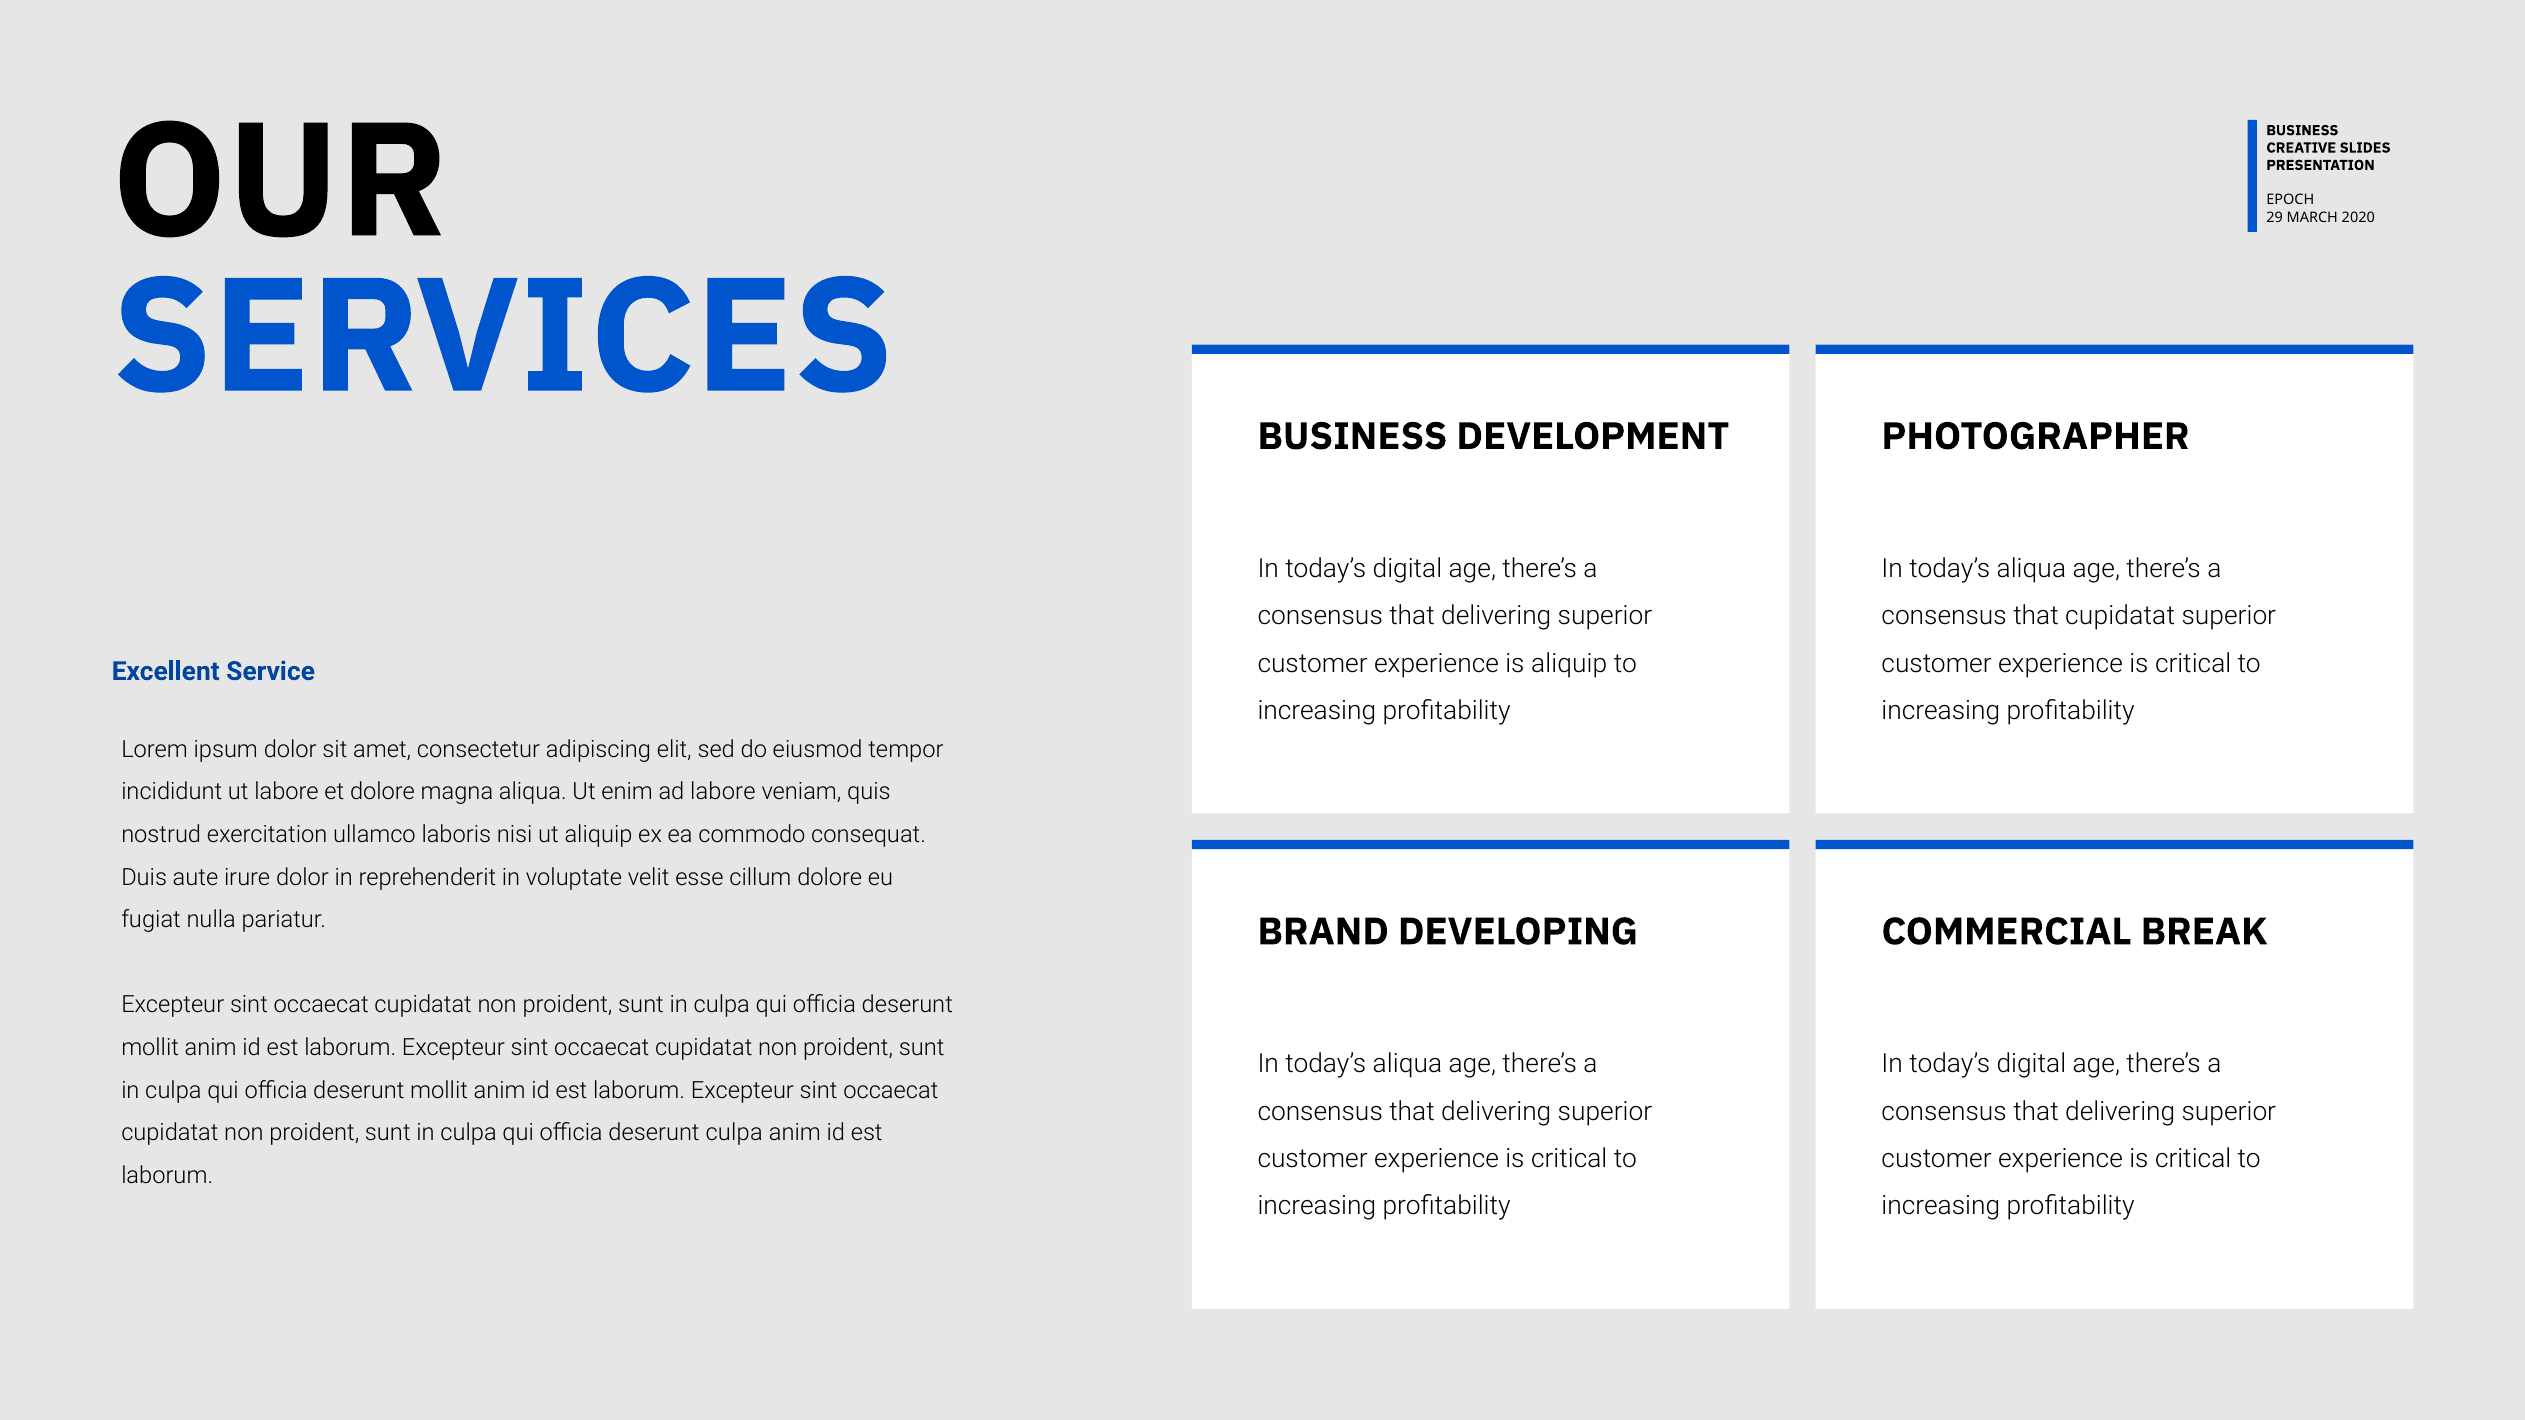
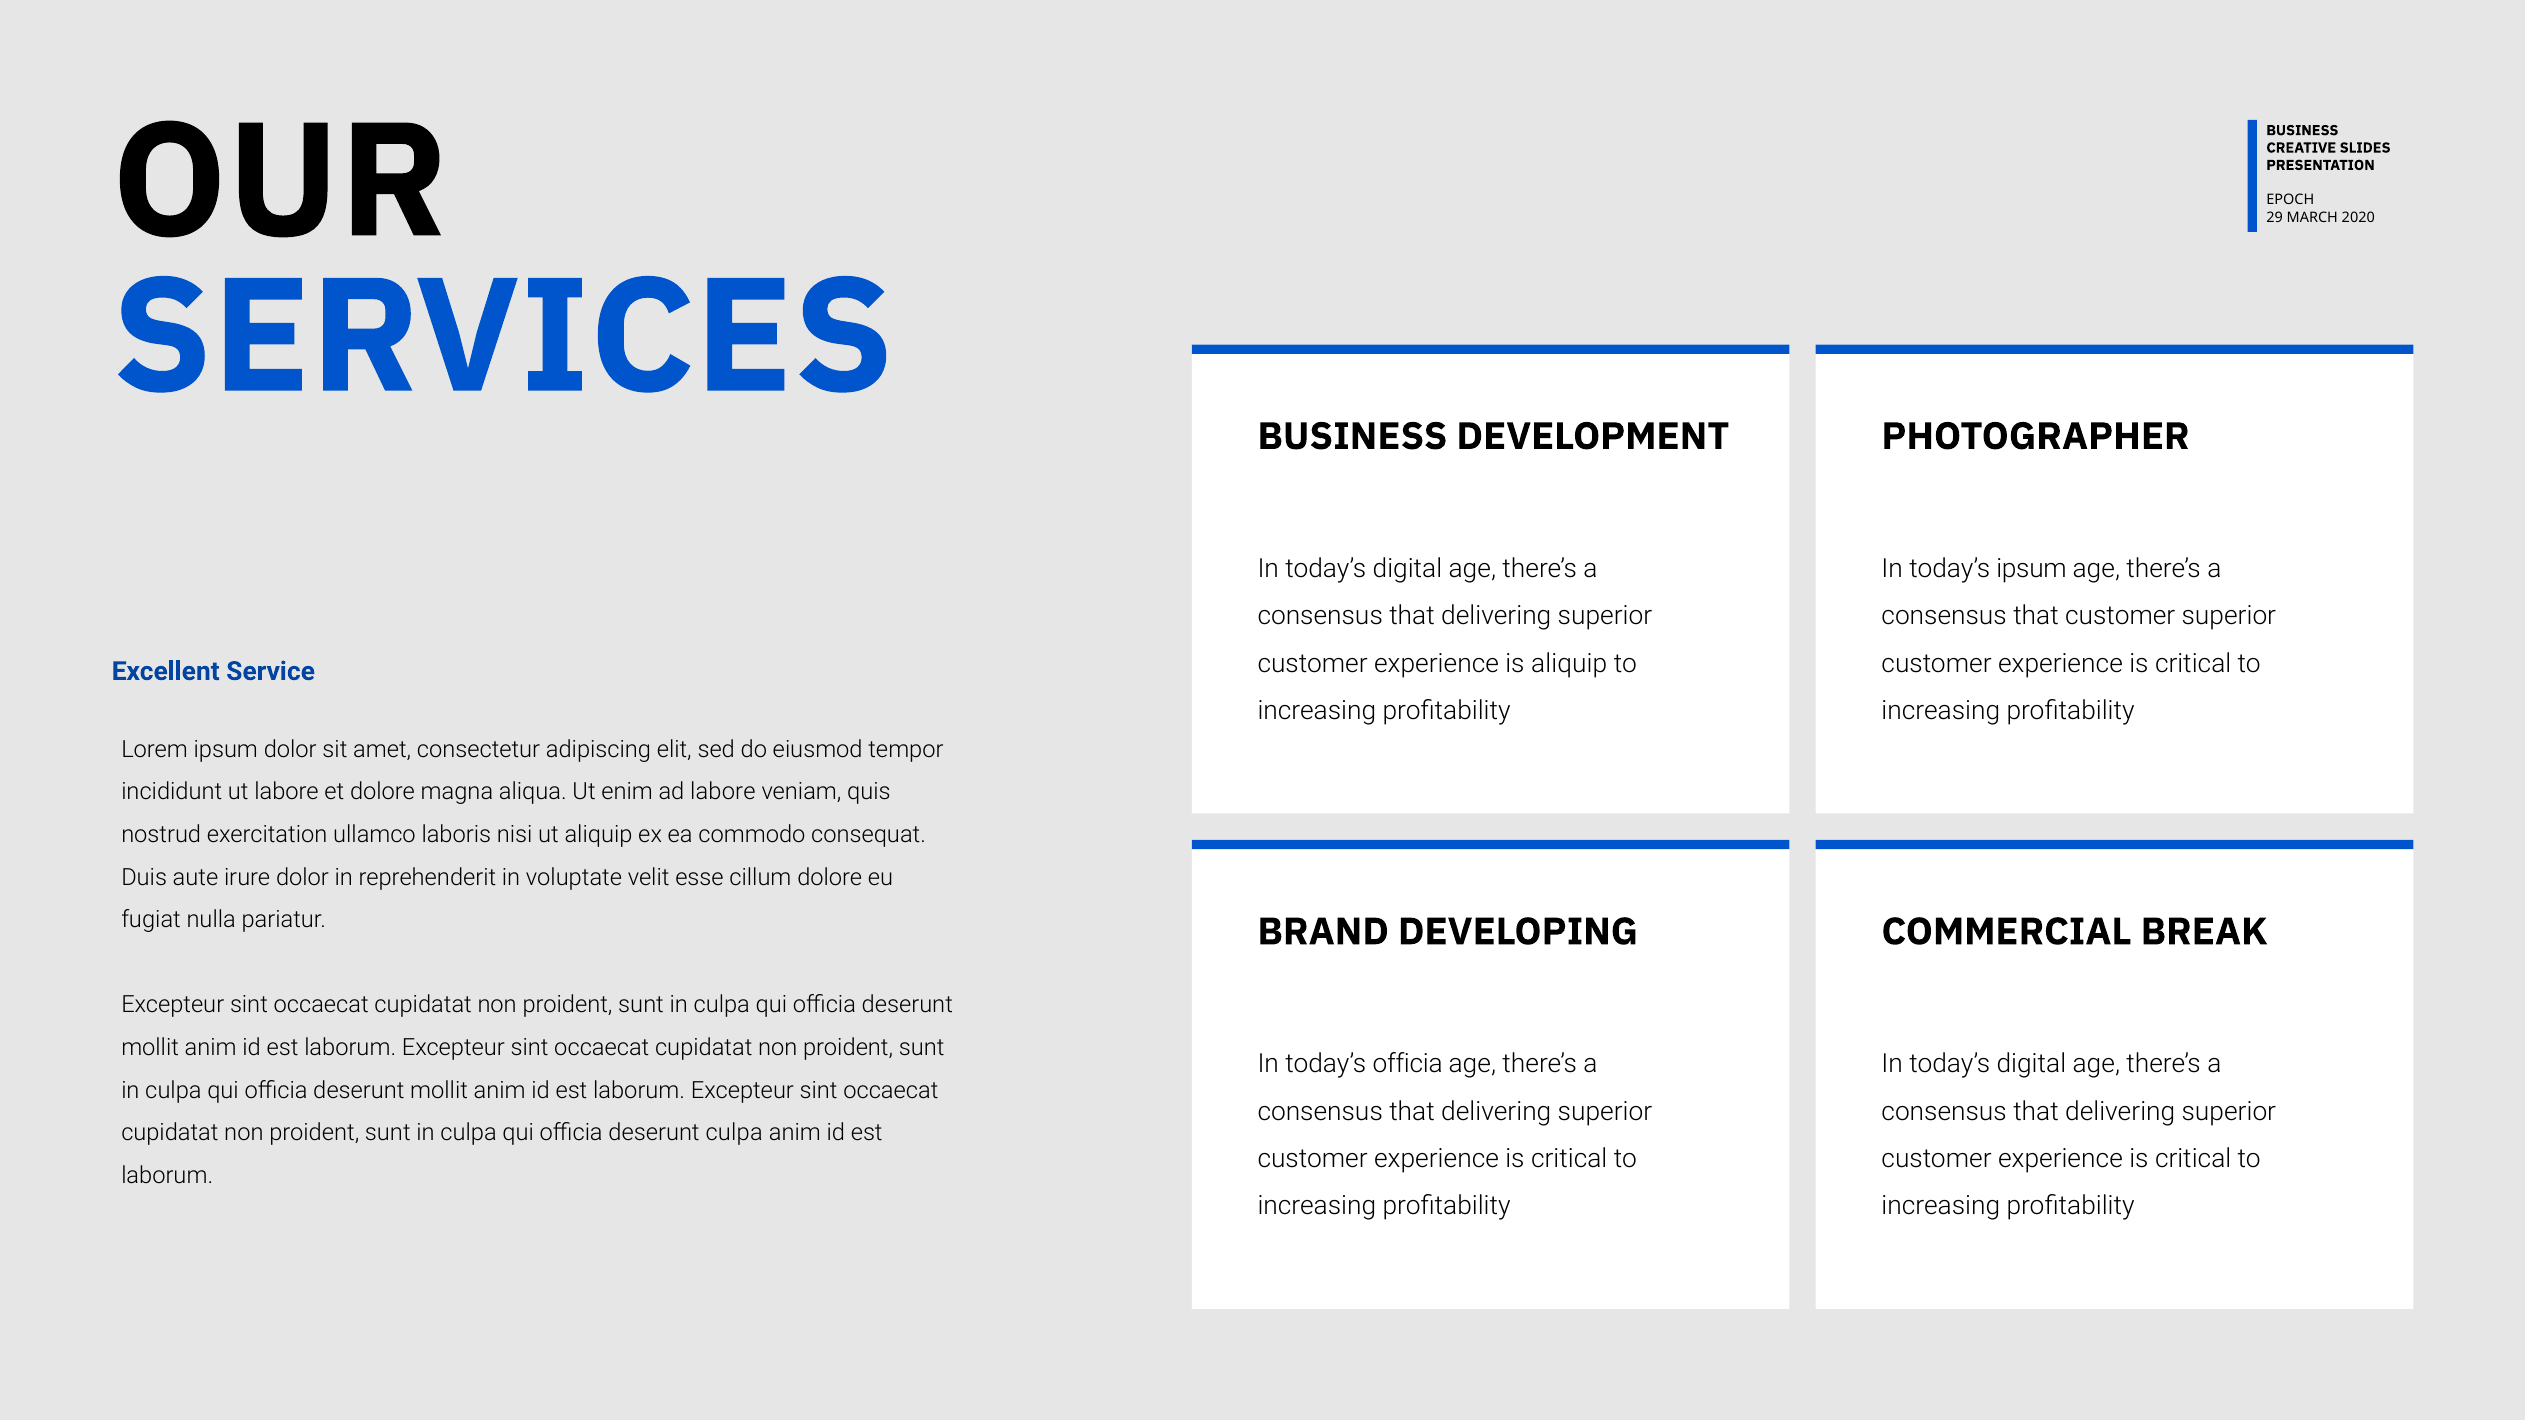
aliqua: aliqua -> ipsum (2032, 569)
that cupidatat: cupidatat -> customer (2120, 616)
aliqua: aliqua -> officia (1408, 1064)
